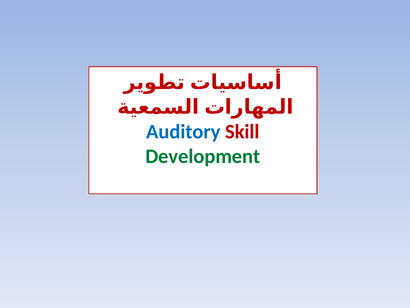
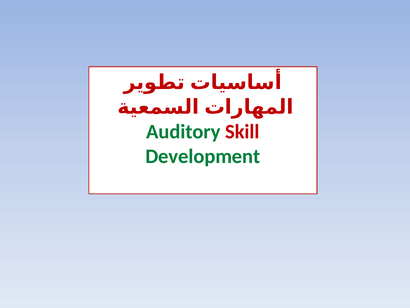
Auditory colour: blue -> green (183, 132)
